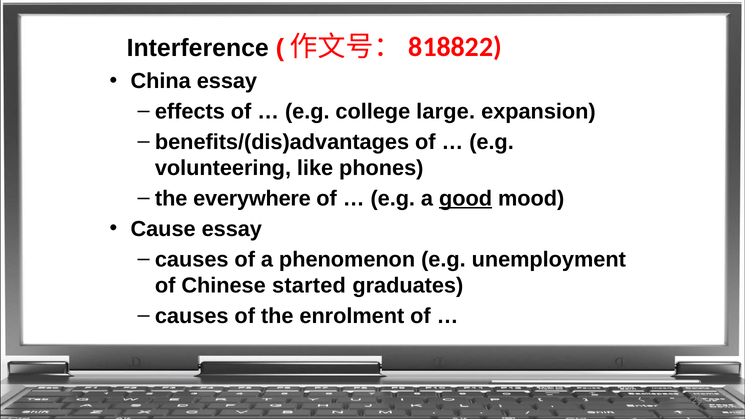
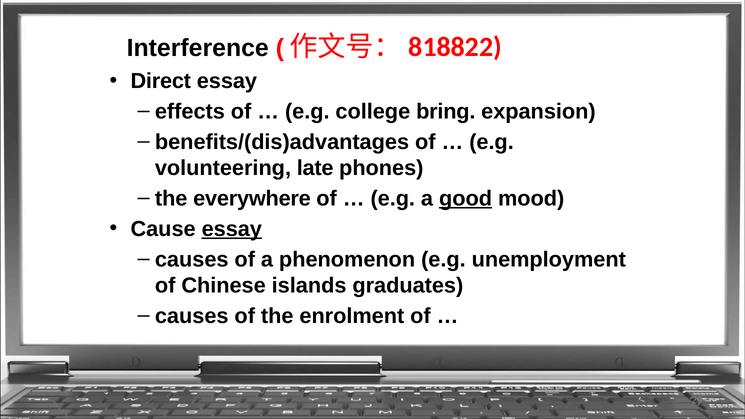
China: China -> Direct (161, 81)
large: large -> bring (446, 112)
like: like -> late (315, 168)
essay underline: none -> present (232, 229)
started: started -> islands (309, 285)
